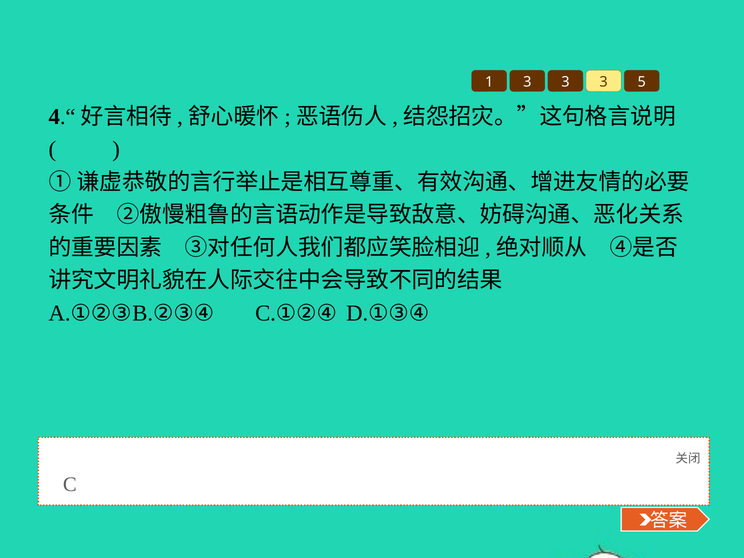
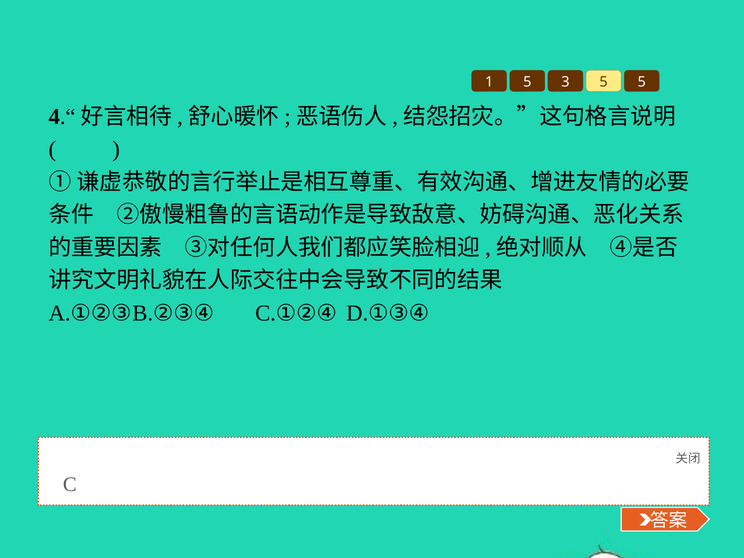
1 3: 3 -> 5 (527, 82)
3: 3 -> 5 (604, 82)
